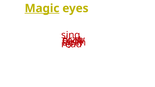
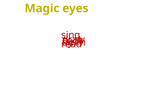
Magic underline: present -> none (42, 8)
